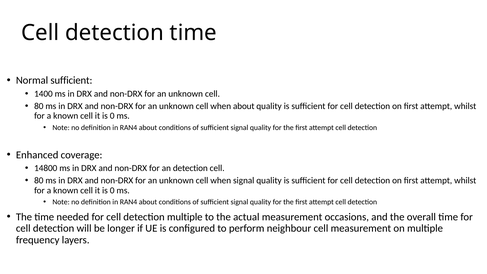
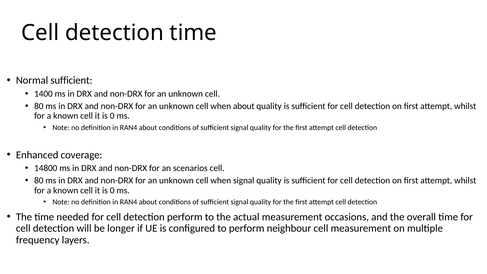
an detection: detection -> scenarios (190, 168)
detection multiple: multiple -> perform (185, 217)
